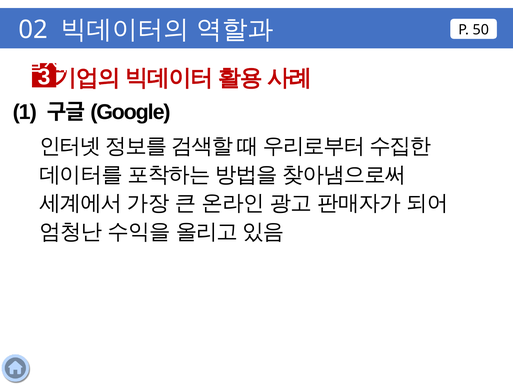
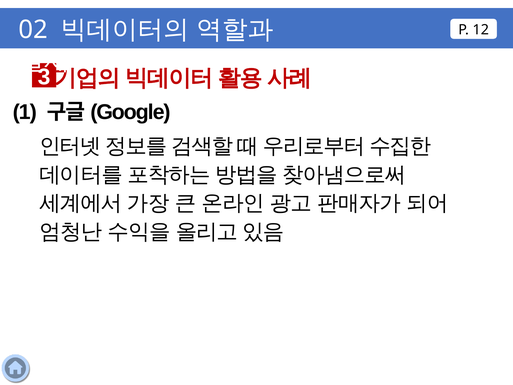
50: 50 -> 12 (481, 30)
